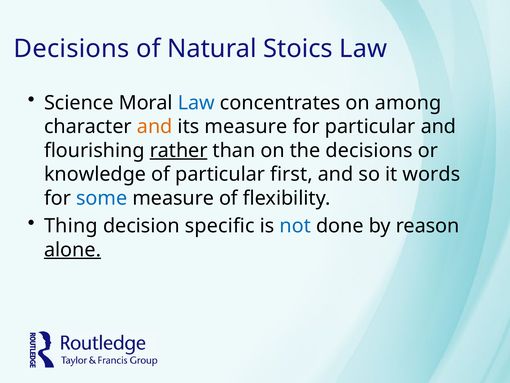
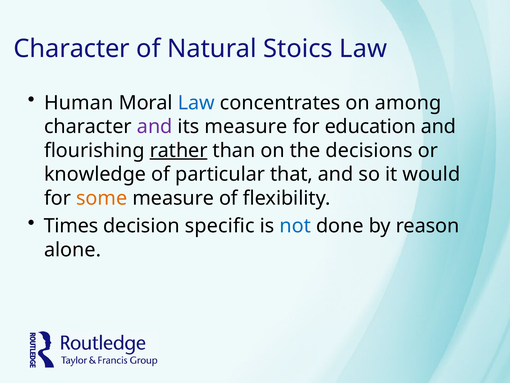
Decisions: Decisions -> Character (72, 49)
Science: Science -> Human (79, 103)
and colour: orange -> purple (155, 127)
for particular: particular -> education (370, 127)
first: first -> that (292, 174)
words: words -> would (431, 174)
some colour: blue -> orange (102, 198)
Thing: Thing -> Times (71, 226)
alone underline: present -> none (73, 250)
